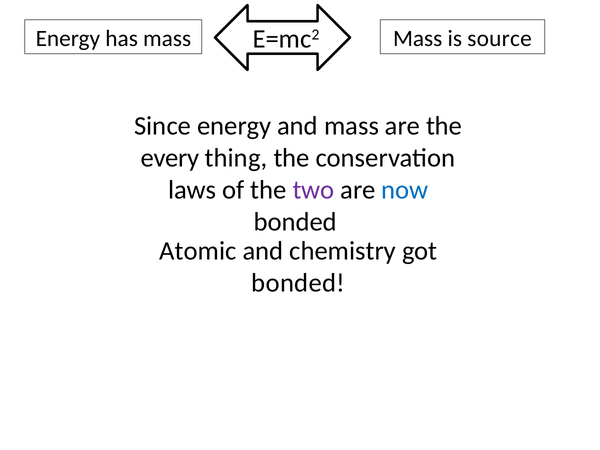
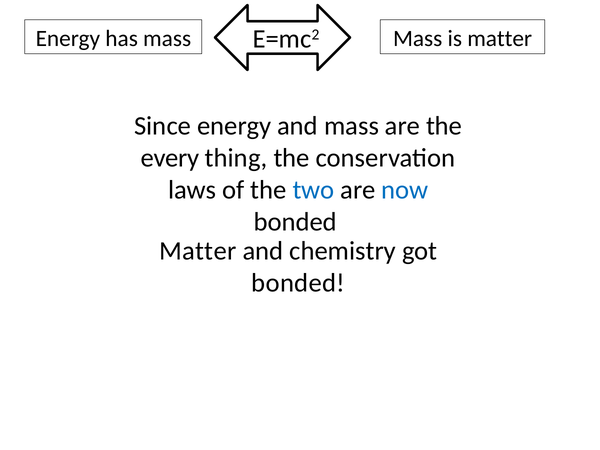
is source: source -> matter (500, 39)
two colour: purple -> blue (314, 190)
Atomic: Atomic -> Matter (198, 251)
